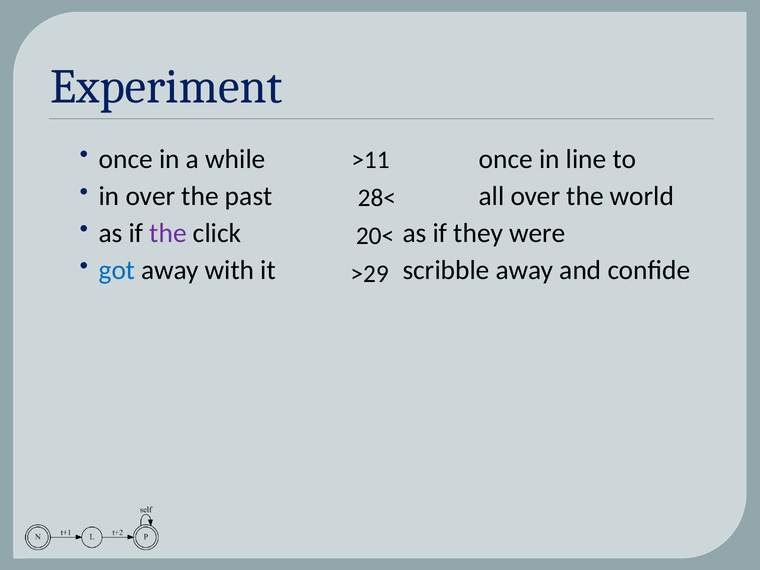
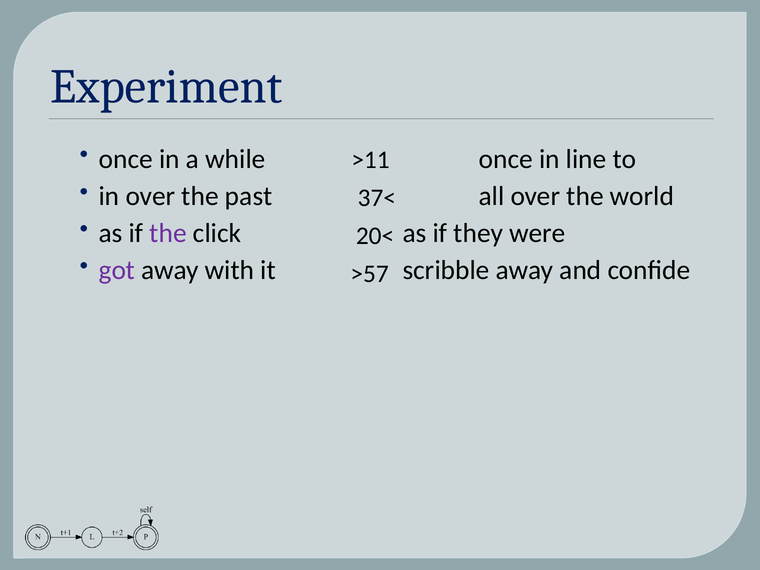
28<: 28< -> 37< (377, 198)
got colour: blue -> purple (117, 270)
>29: >29 -> >57 (370, 274)
